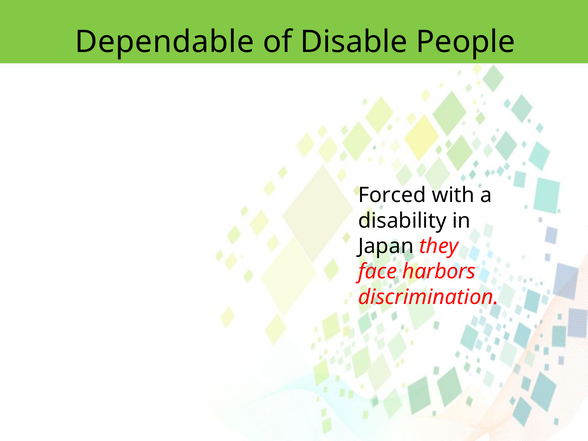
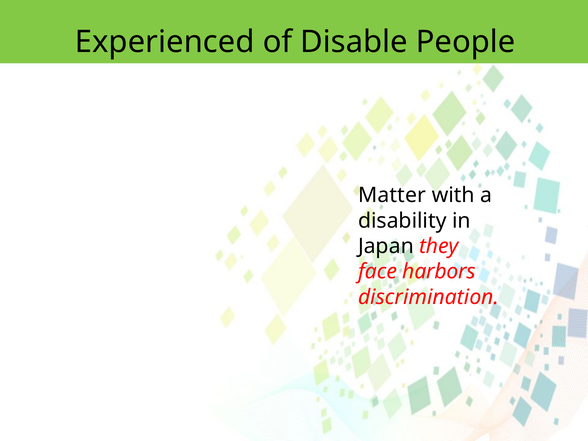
Dependable: Dependable -> Experienced (165, 42)
Forced: Forced -> Matter (392, 195)
